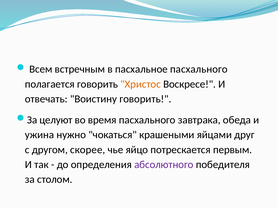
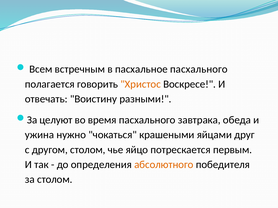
Воистину говорить: говорить -> разными (145, 99)
другом скорее: скорее -> столом (88, 150)
абсолютного colour: purple -> orange (164, 165)
